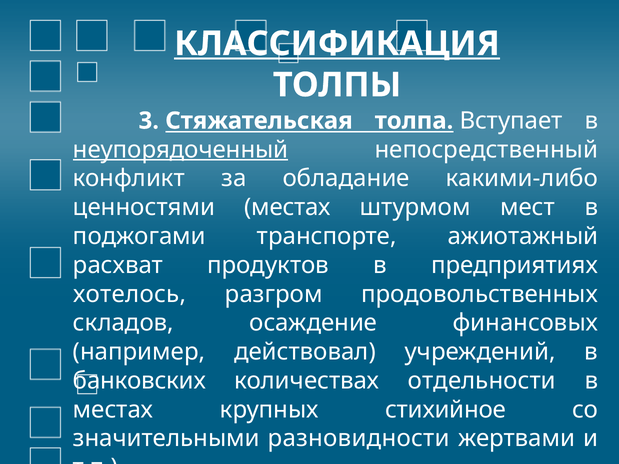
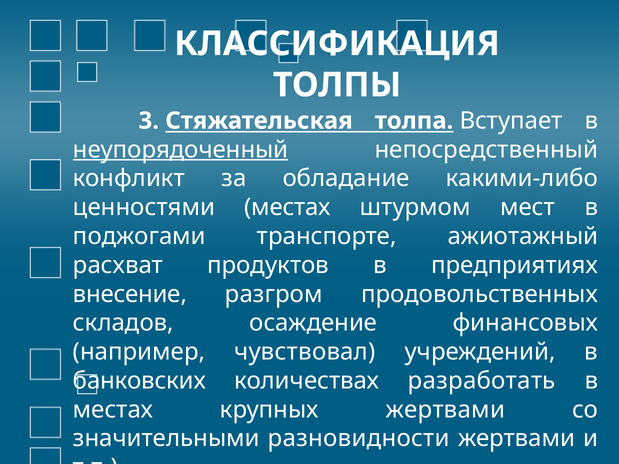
КЛАССИФИКАЦИЯ underline: present -> none (337, 44)
хотелось: хотелось -> внесение (130, 294)
действовал: действовал -> чувствовал (305, 352)
отдельности: отдельности -> разработать (482, 381)
крупных стихийное: стихийное -> жертвами (445, 410)
